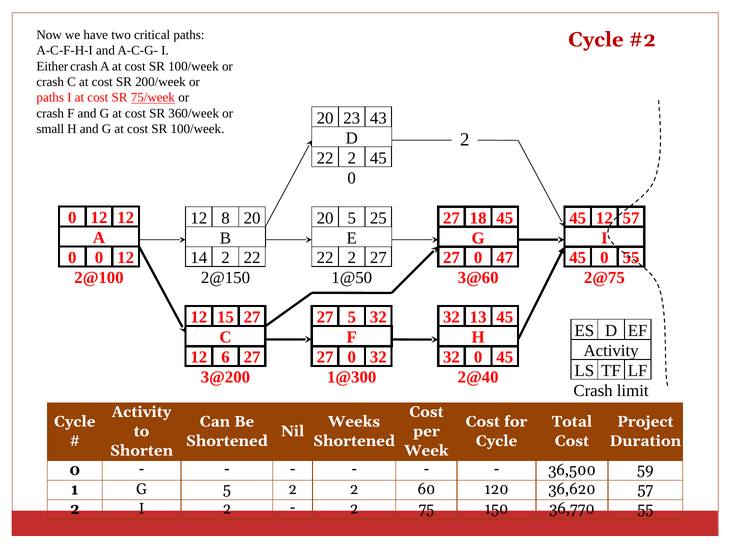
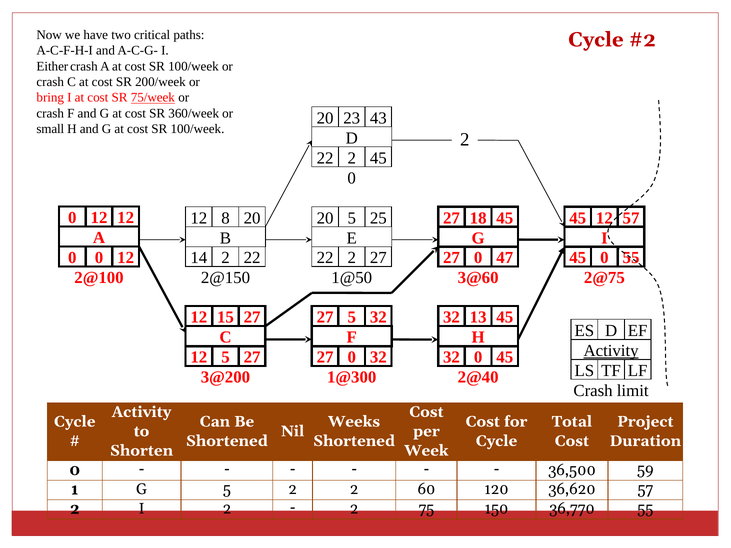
paths: paths -> bring (50, 98)
Activity underline: none -> present (611, 351)
12 6: 6 -> 5 (225, 357)
